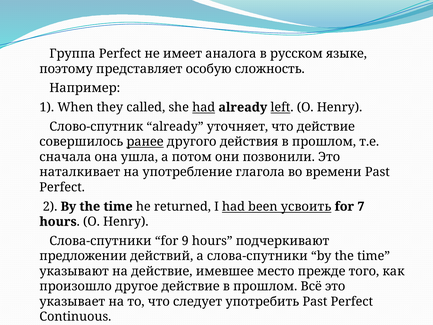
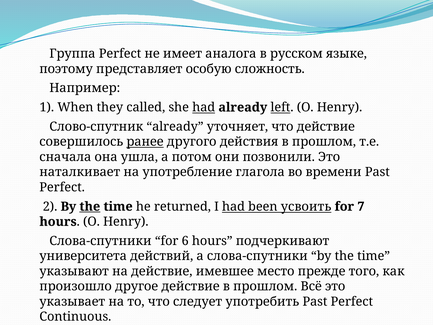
the underline: none -> present (90, 206)
9: 9 -> 6 (185, 241)
предложении: предложении -> университета (83, 256)
